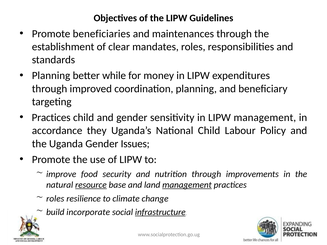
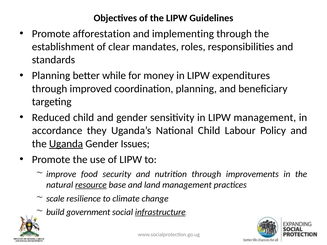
beneficiaries: beneficiaries -> afforestation (102, 34)
maintenances: maintenances -> implementing (183, 34)
Practices: Practices -> Reduced (51, 118)
Uganda underline: none -> present (66, 144)
management underline: present -> none (187, 185)
roles: roles -> scale (55, 199)
incorporate: incorporate -> government (88, 212)
